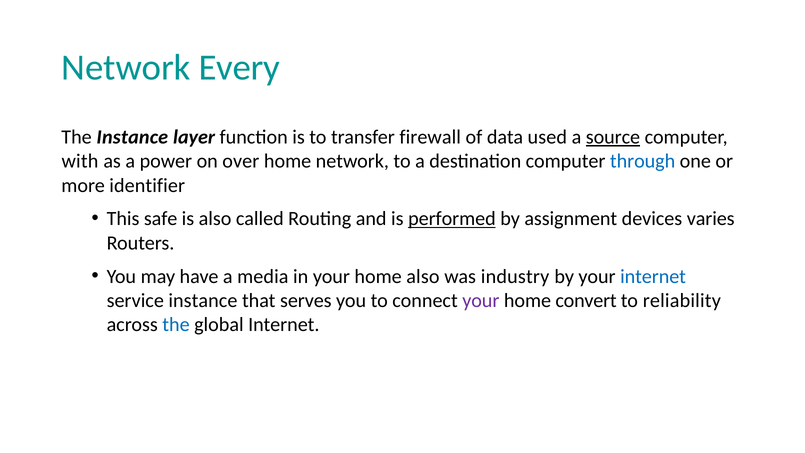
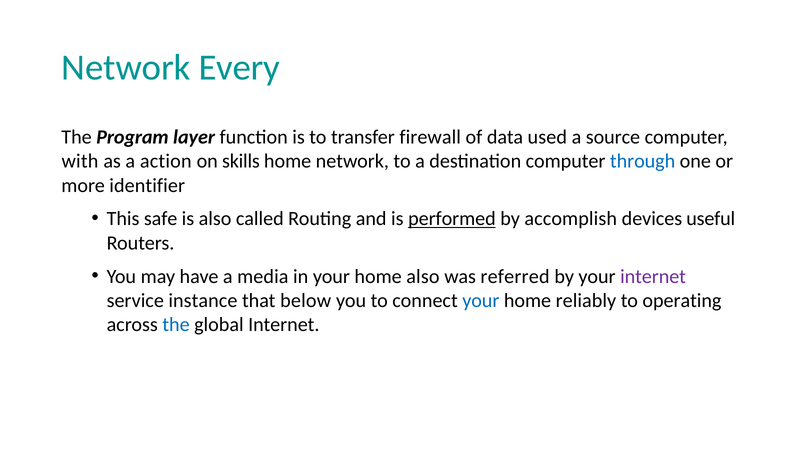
The Instance: Instance -> Program (132, 137)
source underline: present -> none (613, 137)
power: power -> action (166, 161)
over: over -> skills (241, 161)
assignment: assignment -> accomplish (571, 219)
varies: varies -> useful (711, 219)
industry: industry -> referred (515, 276)
internet colour: blue -> purple (653, 276)
serves: serves -> below (306, 300)
your colour: purple -> blue (481, 300)
convert: convert -> reliably (586, 300)
reliability: reliability -> operating (682, 300)
